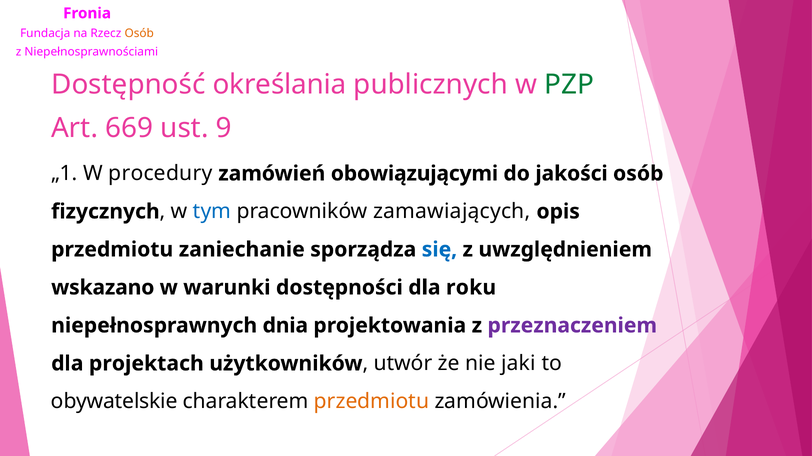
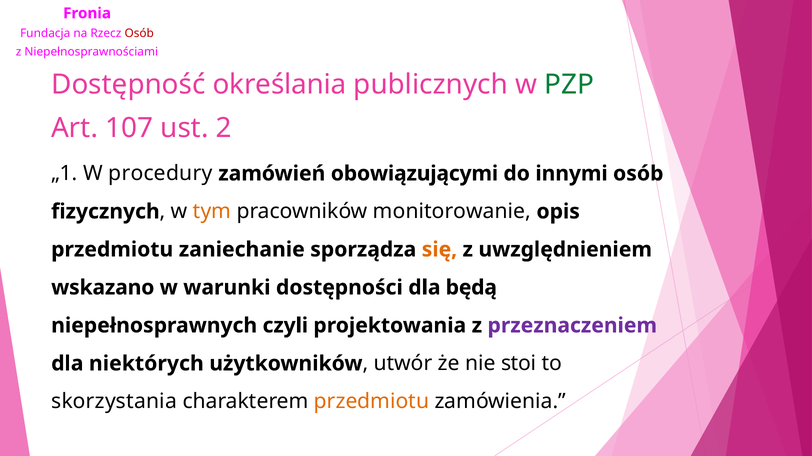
Osób colour: orange -> red (139, 34)
669: 669 -> 107 (129, 128)
9: 9 -> 2 (224, 128)
jakości: jakości -> innymi (572, 174)
tym colour: blue -> orange (212, 212)
zamawiających: zamawiających -> monitorowanie (452, 212)
się colour: blue -> orange (439, 250)
roku: roku -> będą (471, 288)
dnia: dnia -> czyli (285, 326)
projektach: projektach -> niektórych (146, 364)
jaki: jaki -> stoi (519, 364)
obywatelskie: obywatelskie -> skorzystania (114, 402)
